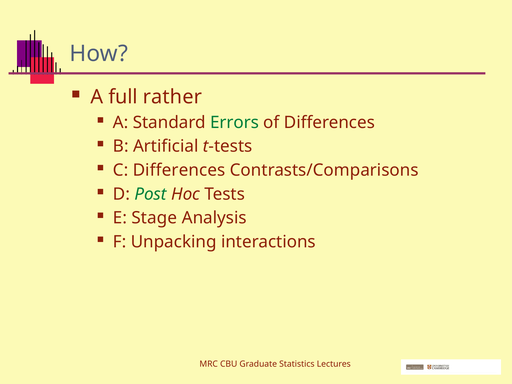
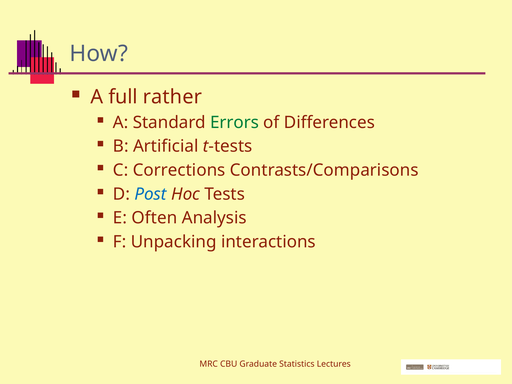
C Differences: Differences -> Corrections (179, 170)
Post colour: green -> blue (151, 194)
Stage: Stage -> Often (154, 218)
